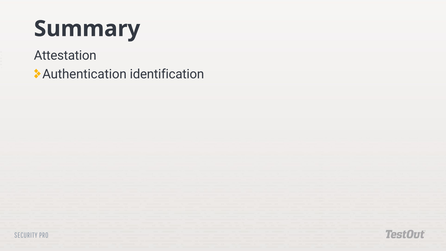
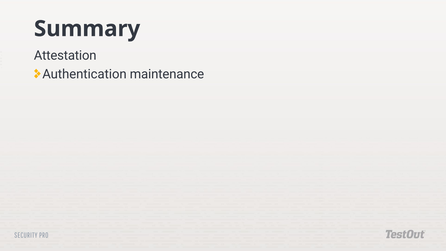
identification: identification -> maintenance (167, 74)
